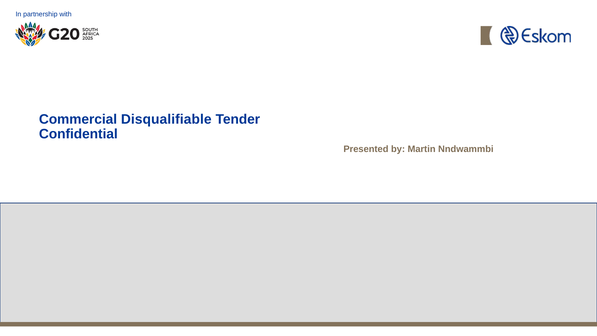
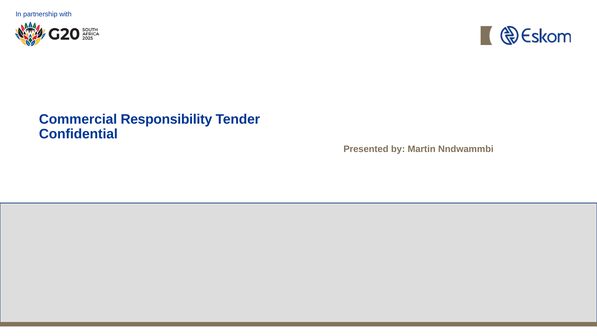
Disqualifiable: Disqualifiable -> Responsibility (166, 119)
